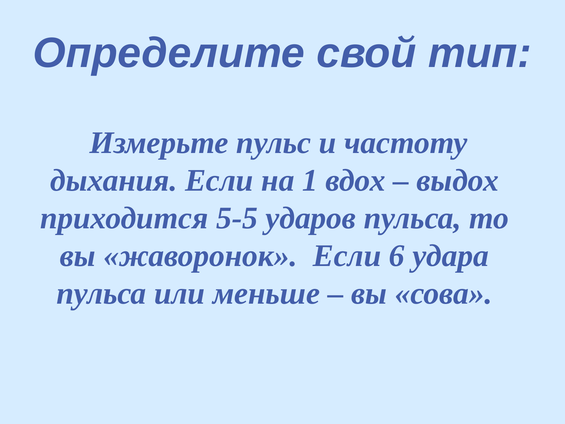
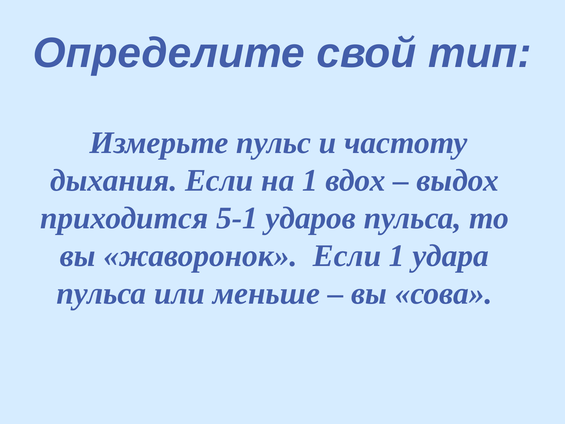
5-5: 5-5 -> 5-1 (237, 218)
Если 6: 6 -> 1 (397, 256)
